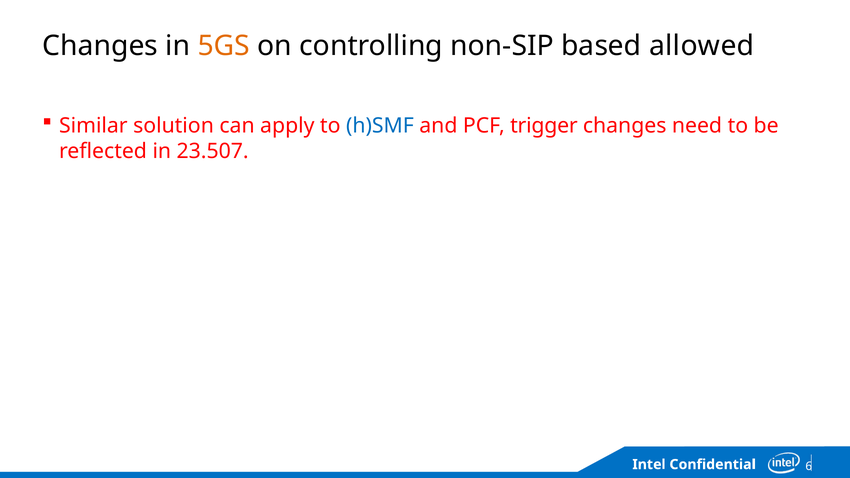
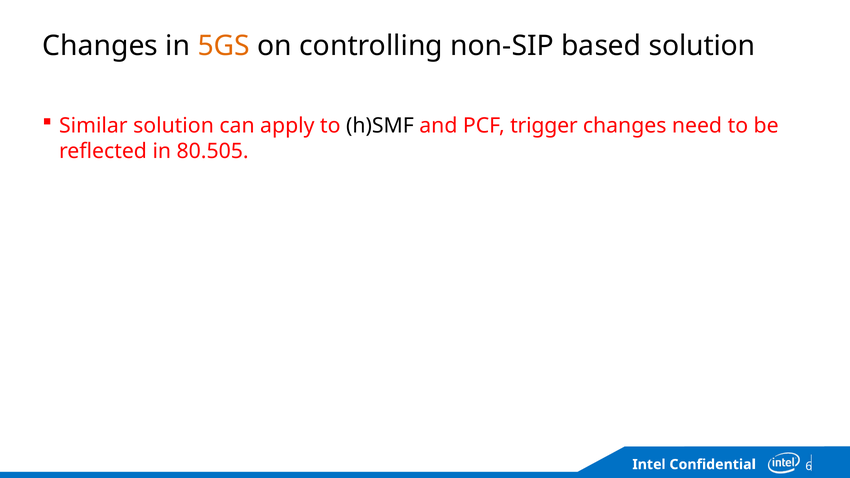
based allowed: allowed -> solution (702, 46)
h)SMF colour: blue -> black (380, 126)
23.507: 23.507 -> 80.505 (213, 151)
